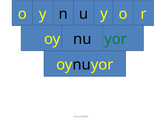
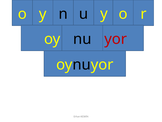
yor colour: green -> red (116, 39)
